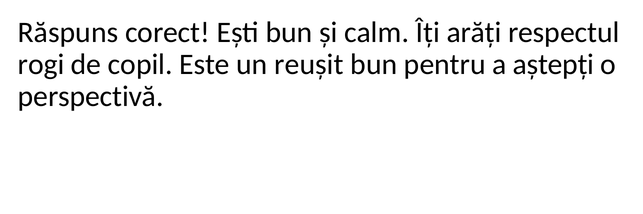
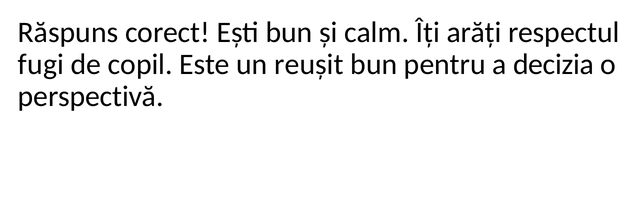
rogi: rogi -> fugi (41, 65)
aștepți: aștepți -> decizia (554, 65)
